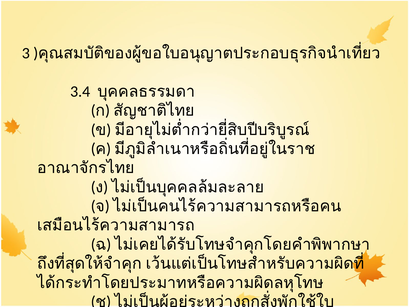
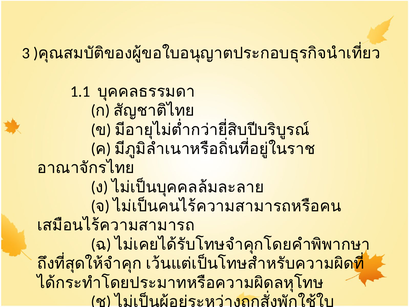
3.4: 3.4 -> 1.1 (80, 92)
